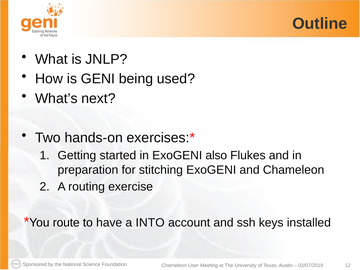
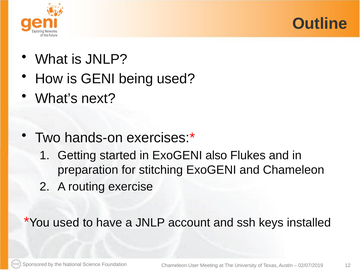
You route: route -> used (66, 223)
a INTO: INTO -> JNLP (150, 223)
